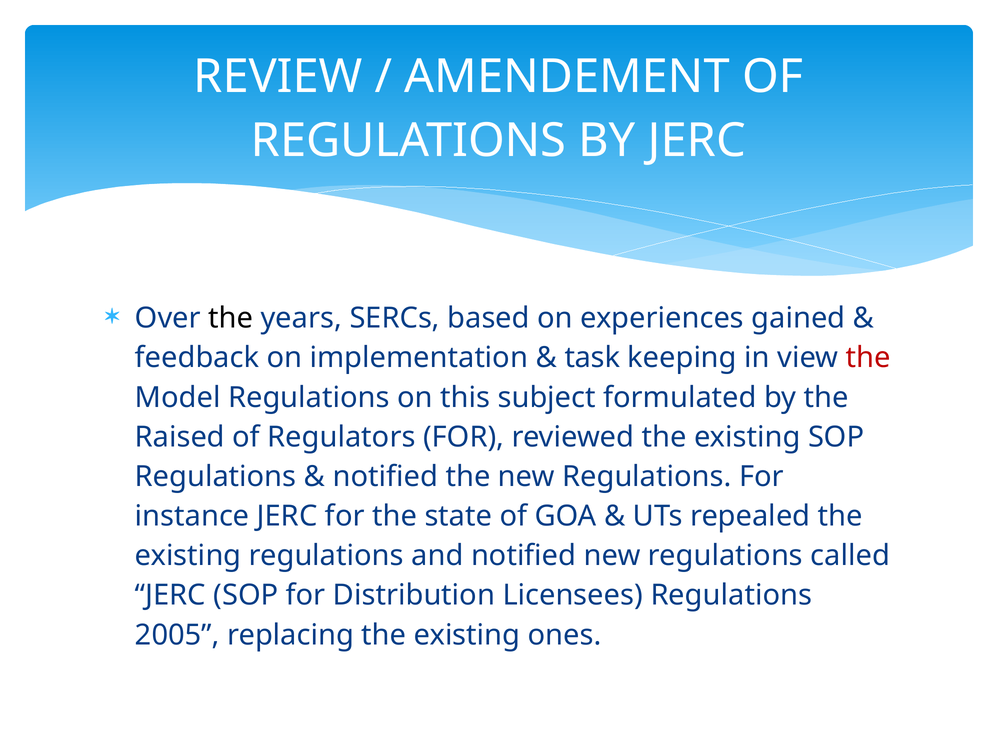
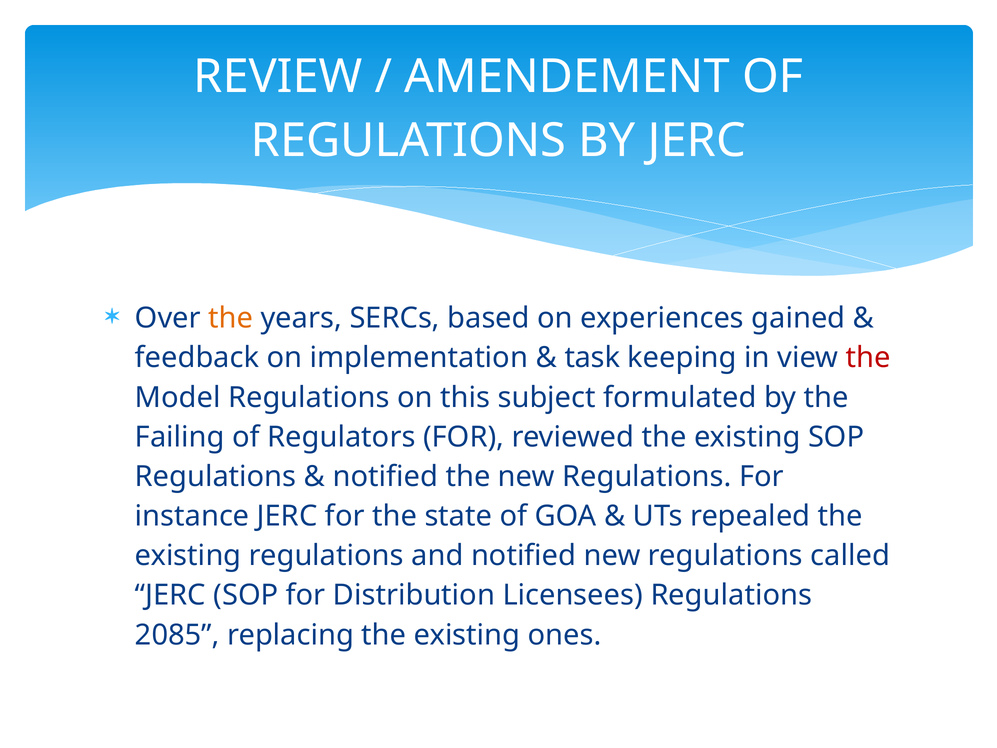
the colour: black -> orange (231, 318)
Raised: Raised -> Failing (180, 437)
2005: 2005 -> 2085 (177, 635)
